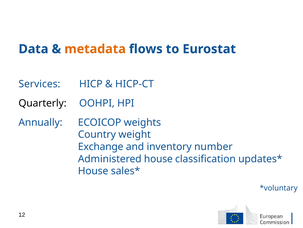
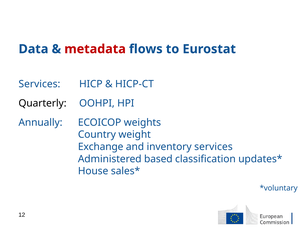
metadata colour: orange -> red (95, 49)
inventory number: number -> services (213, 146)
Administered house: house -> based (158, 158)
